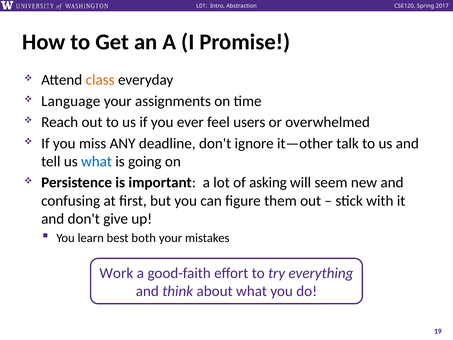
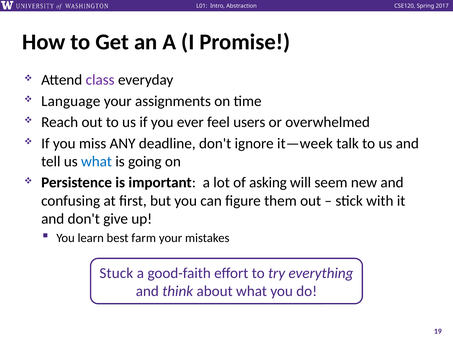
class colour: orange -> purple (100, 80)
it—other: it—other -> it—week (305, 143)
both: both -> farm (144, 238)
Work: Work -> Stuck (116, 273)
